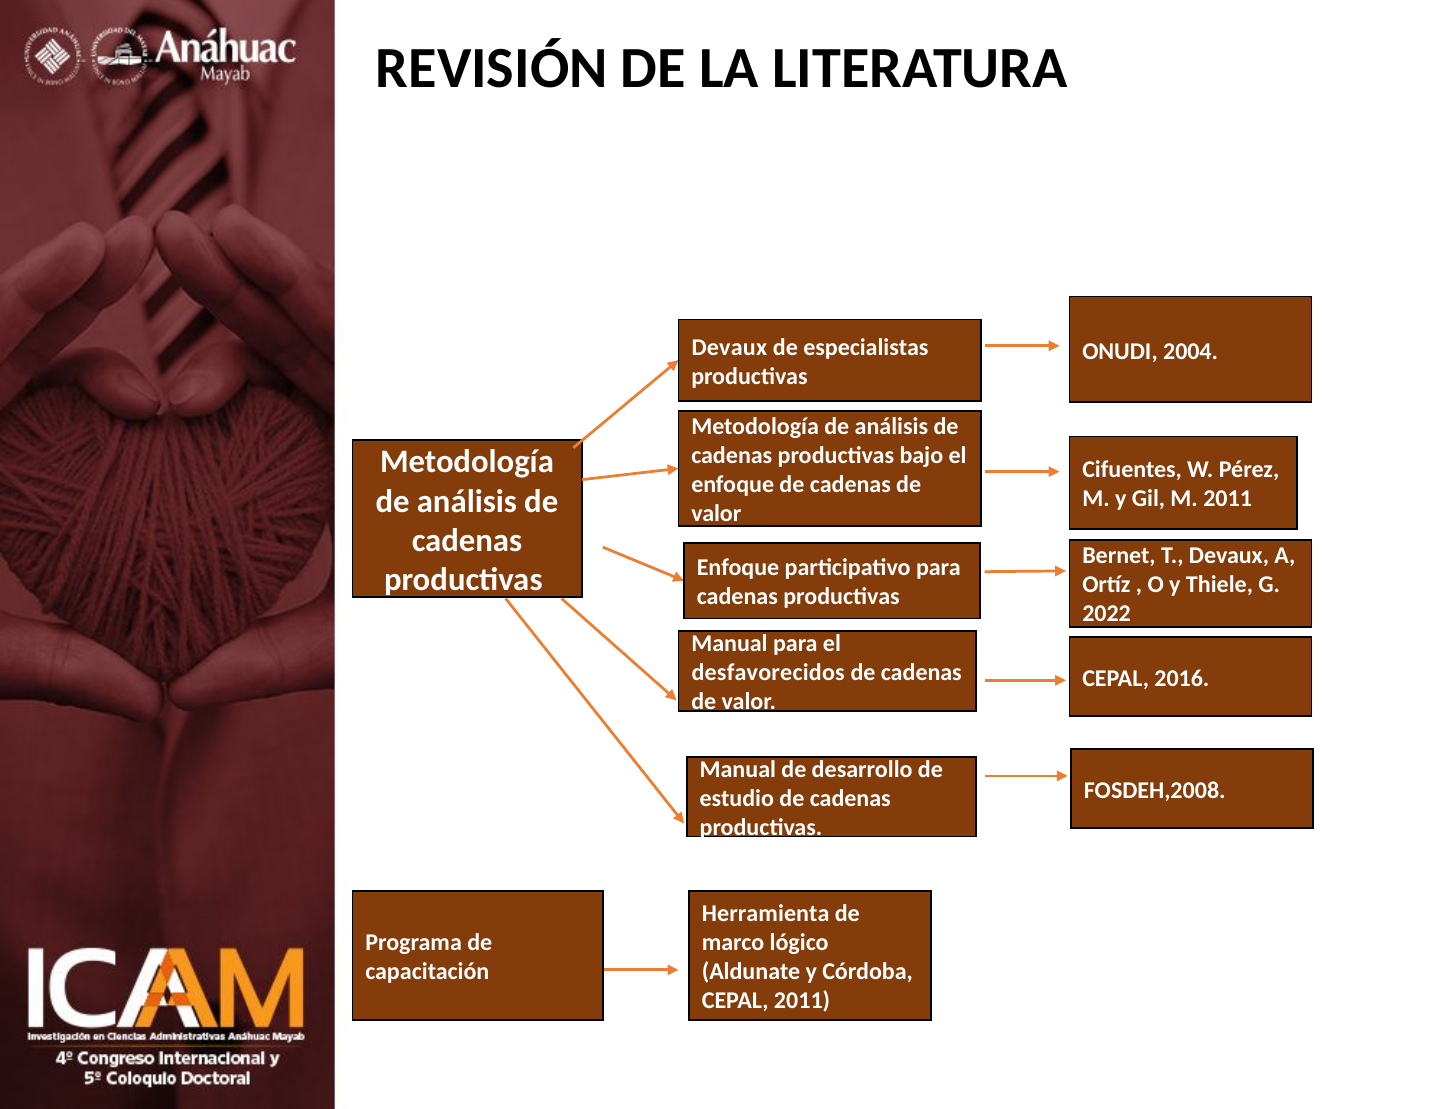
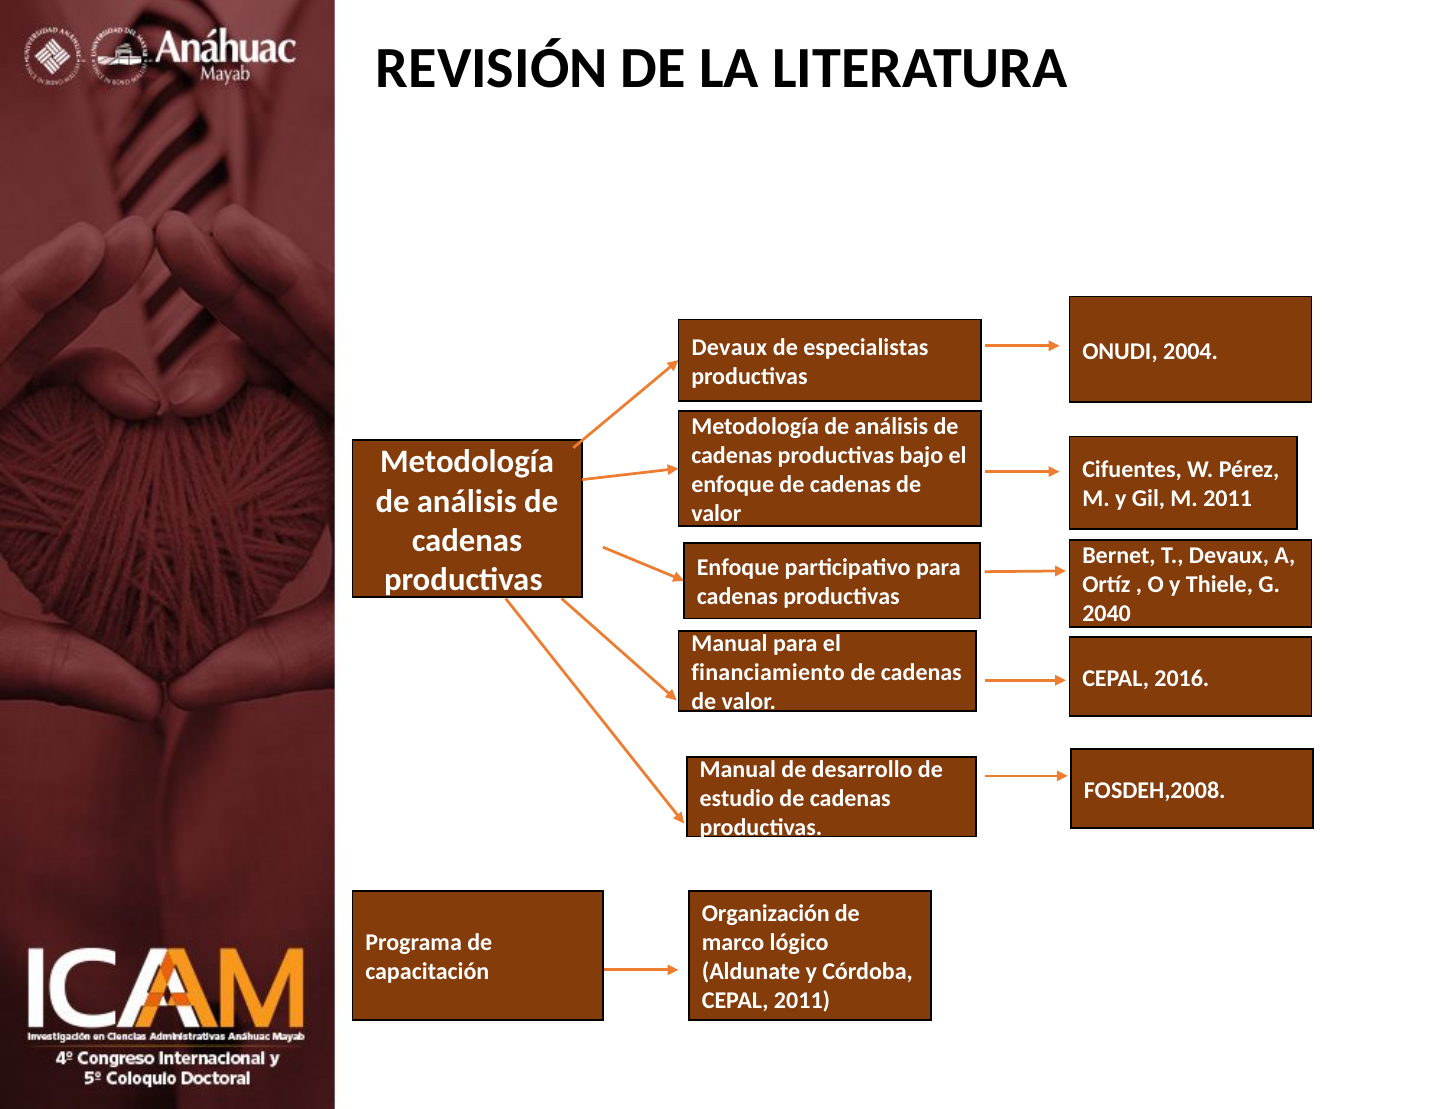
2022: 2022 -> 2040 (1107, 614)
desfavorecidos: desfavorecidos -> financiamiento (768, 673)
Herramienta: Herramienta -> Organización (766, 914)
